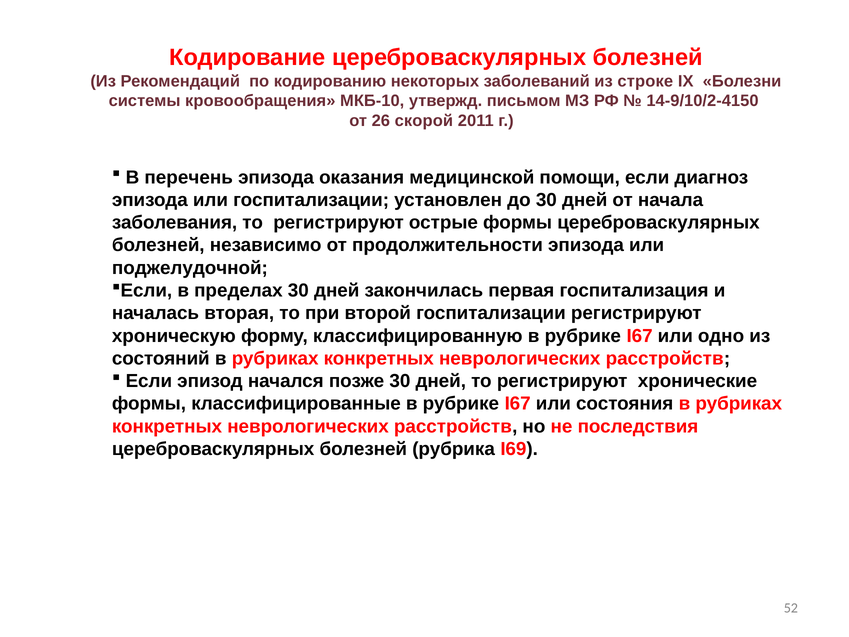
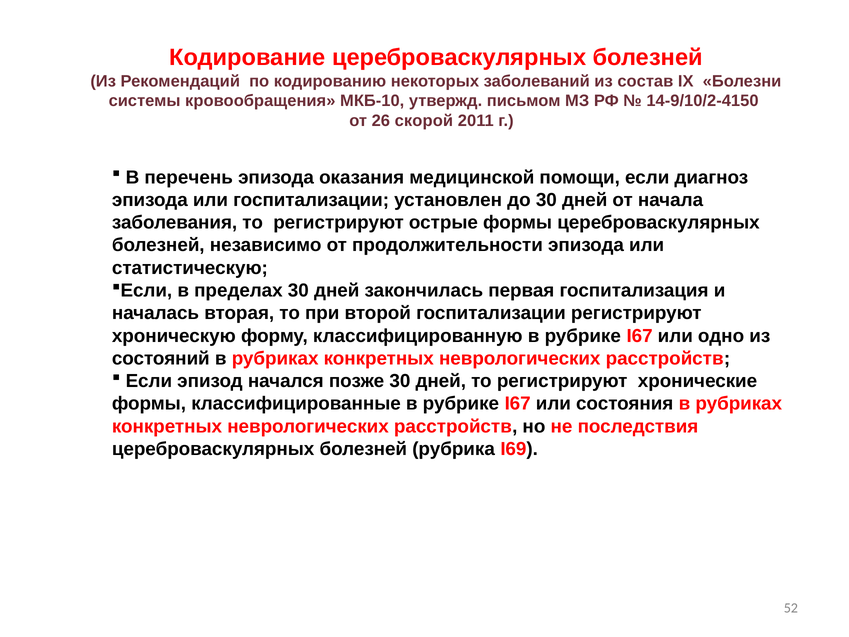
строке: строке -> состав (645, 81)
поджелудочной: поджелудочной -> статистическую (190, 268)
